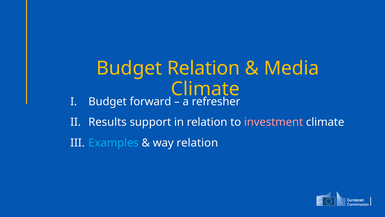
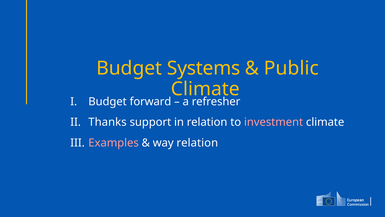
Budget Relation: Relation -> Systems (204, 68)
Media: Media -> Public (291, 68)
Results: Results -> Thanks (107, 122)
Examples colour: light blue -> pink (114, 143)
